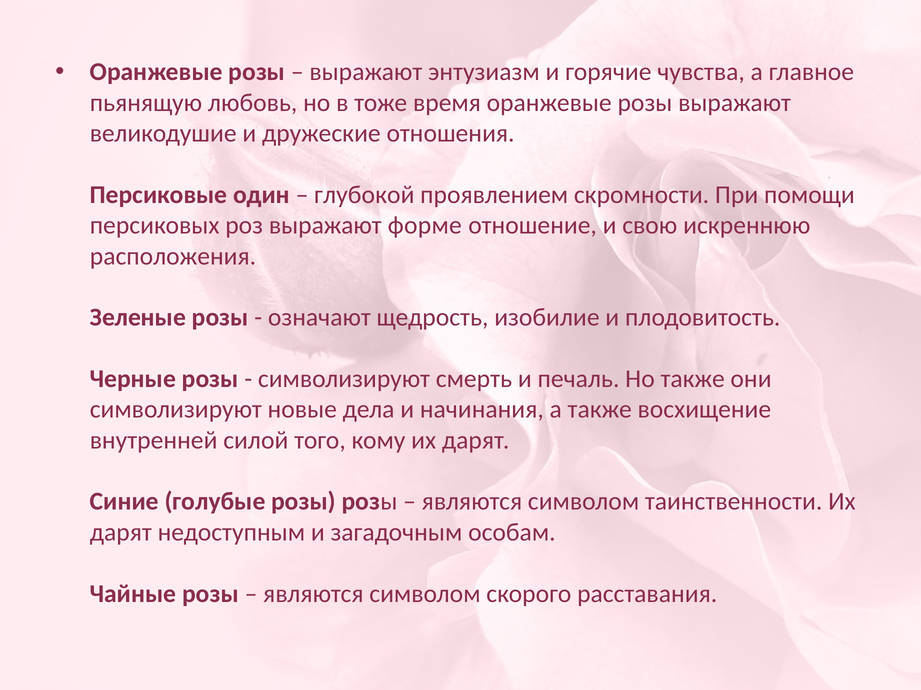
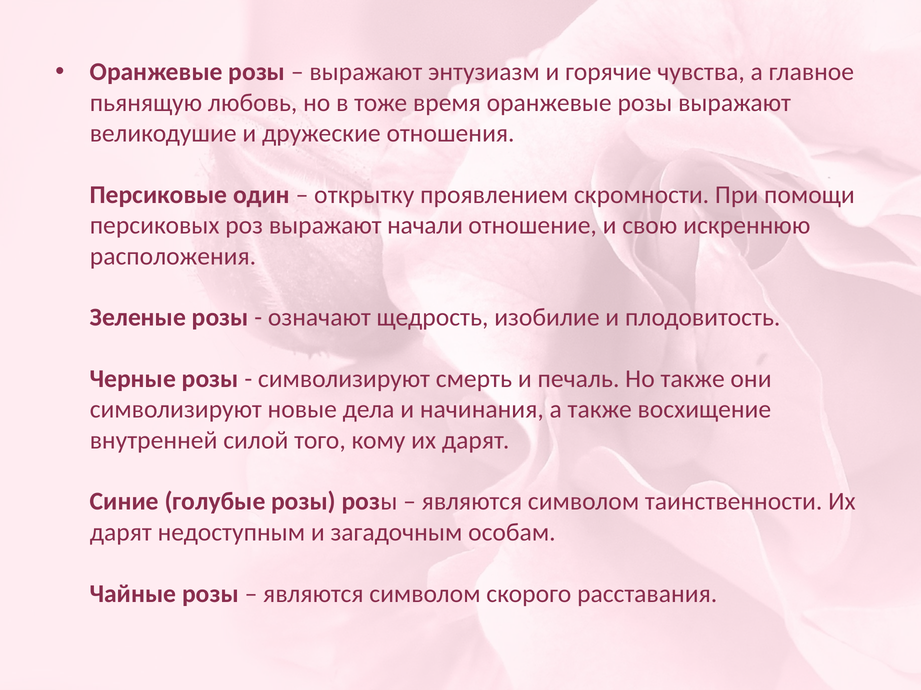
глубокой: глубокой -> открытку (364, 195)
форме: форме -> начали (425, 226)
